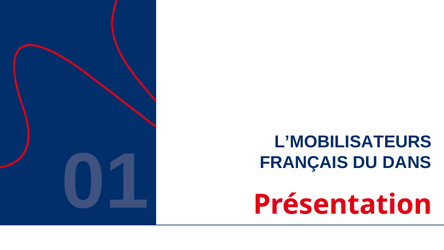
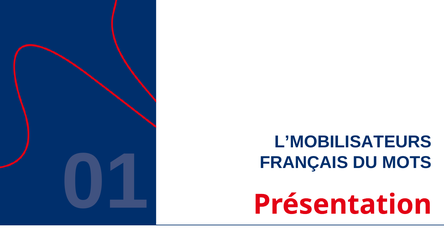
DANS: DANS -> MOTS (407, 162)
